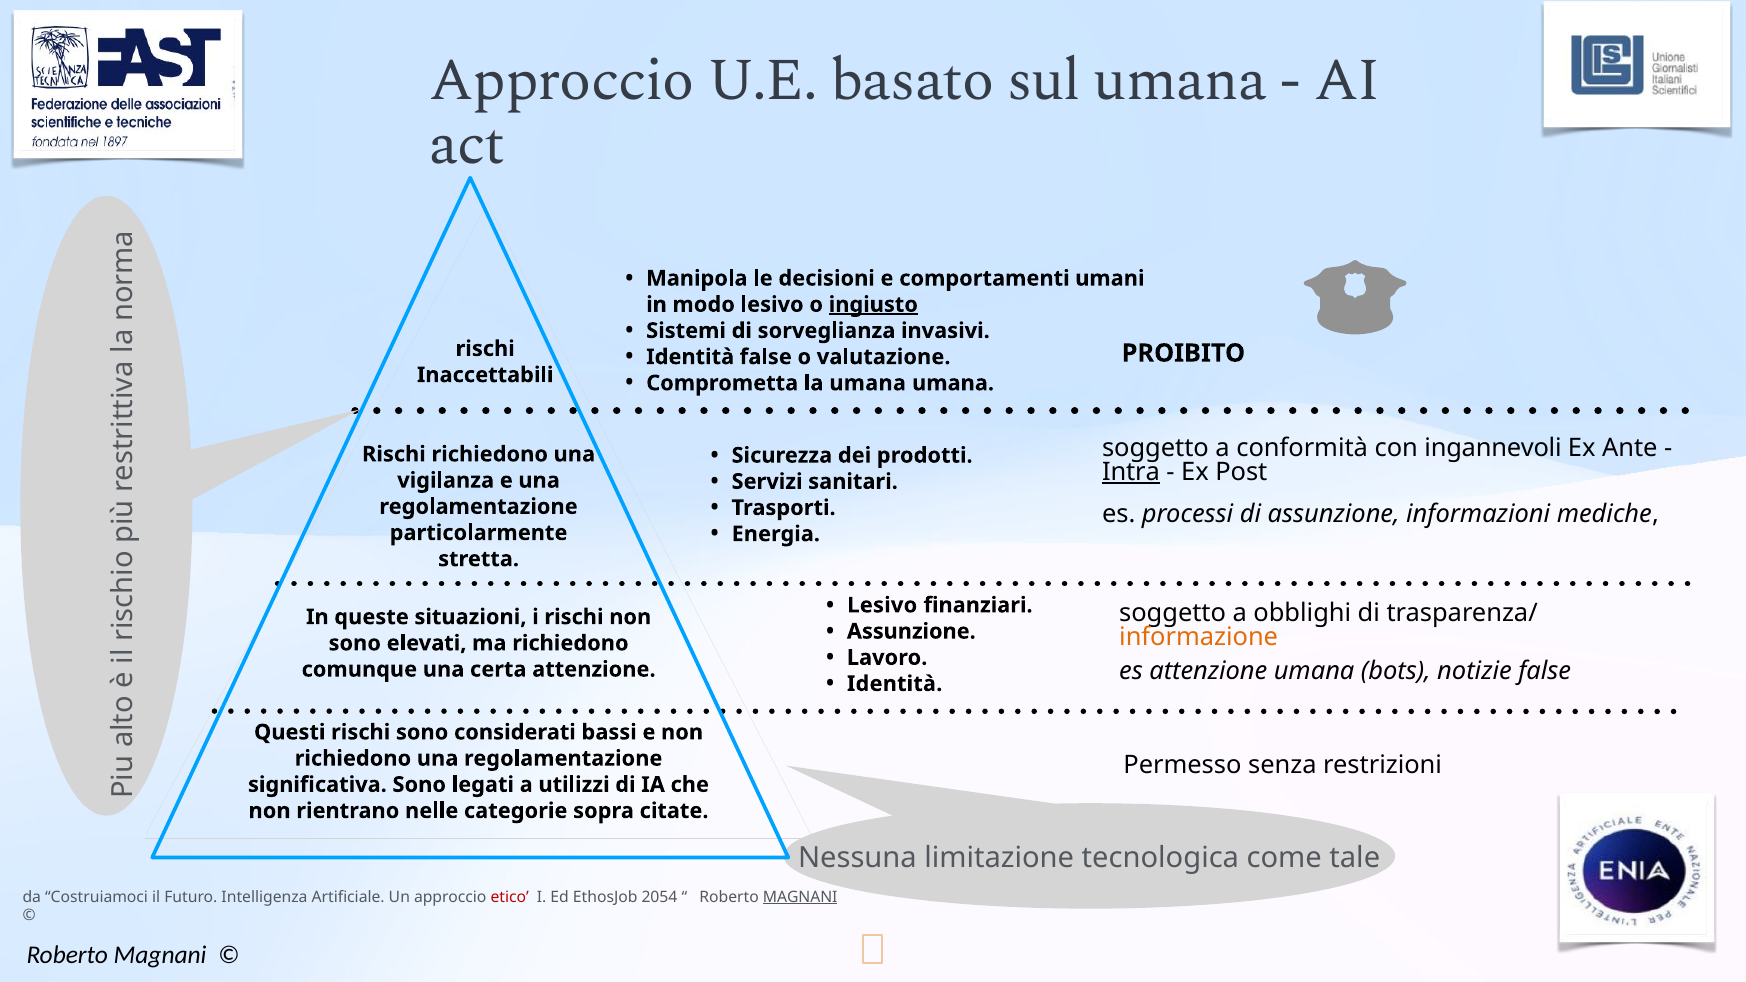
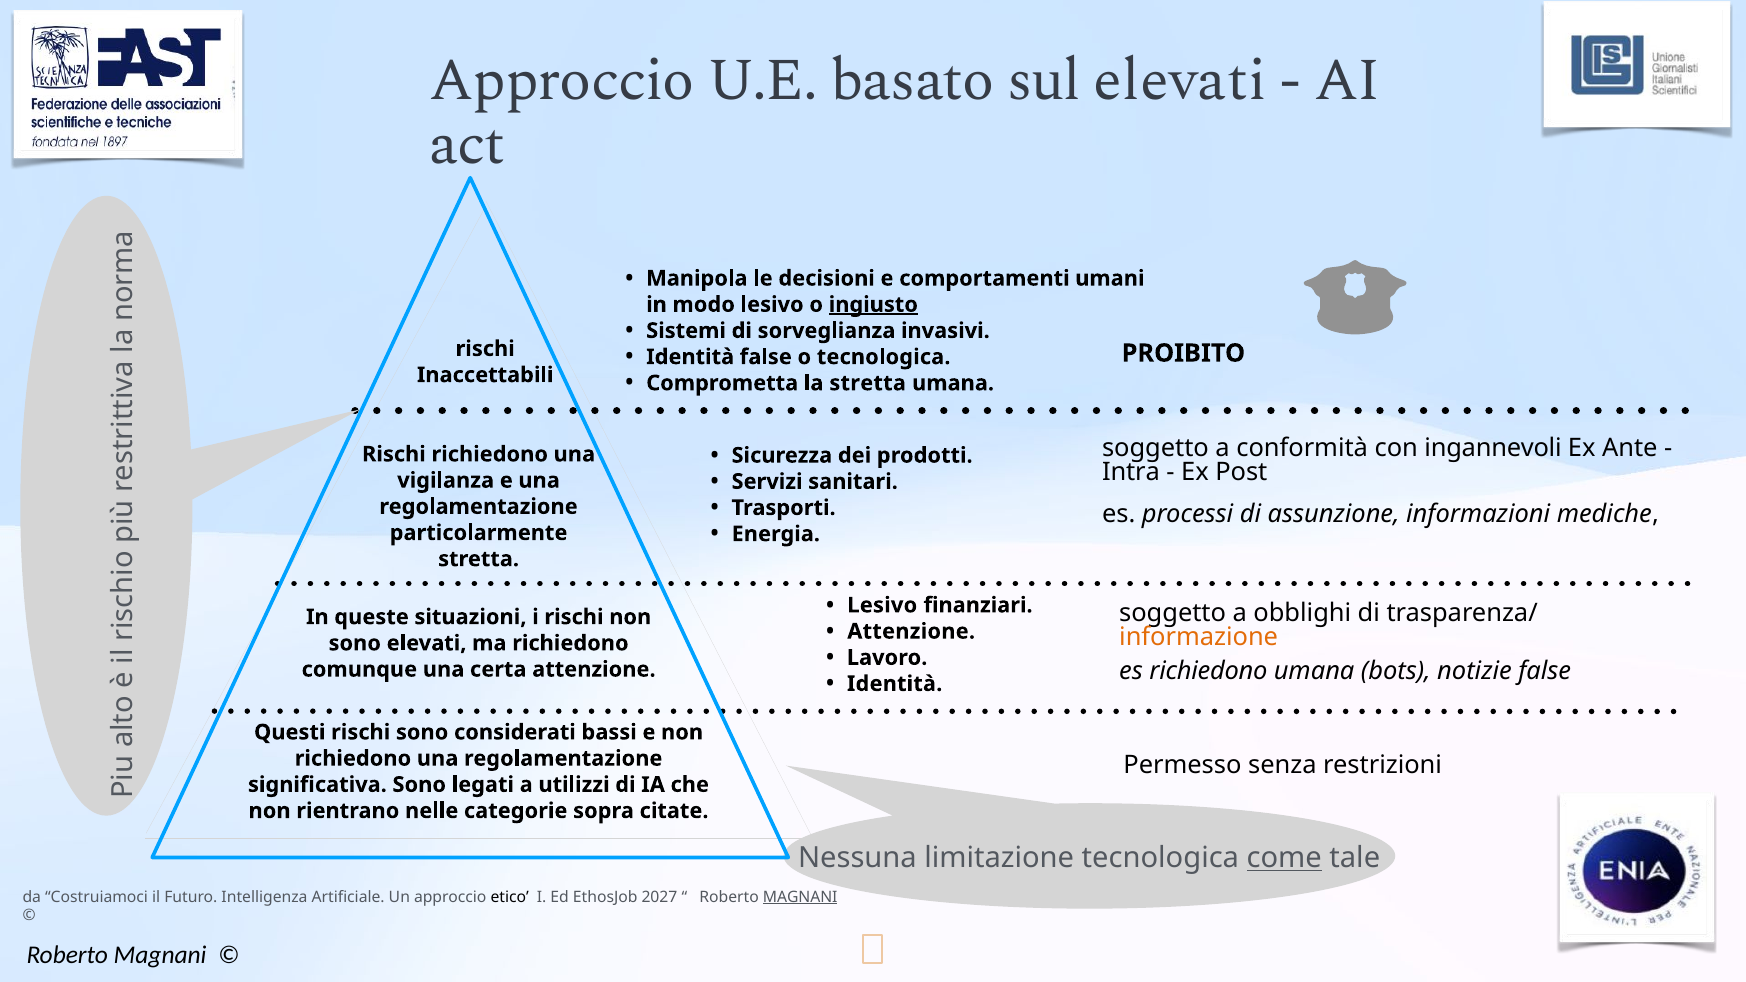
sul umana: umana -> elevati (1180, 80)
o valutazione: valutazione -> tecnologica (884, 357)
la umana: umana -> stretta (868, 383)
Intra underline: present -> none (1131, 472)
Assunzione: Assunzione -> Attenzione (911, 631)
es attenzione: attenzione -> richiedono (1208, 671)
come underline: none -> present (1284, 858)
etico colour: red -> black (510, 897)
2054: 2054 -> 2027 (659, 897)
